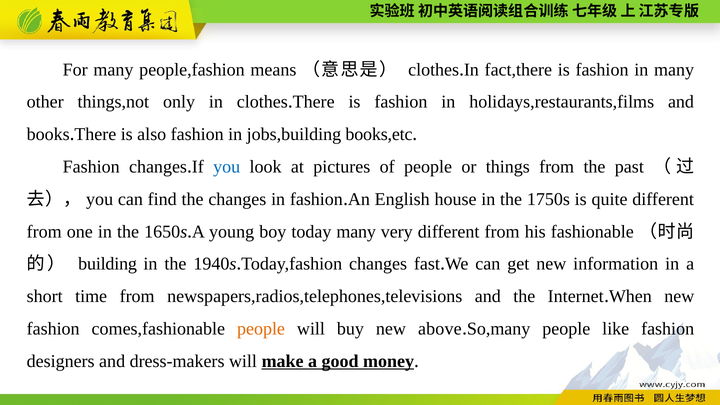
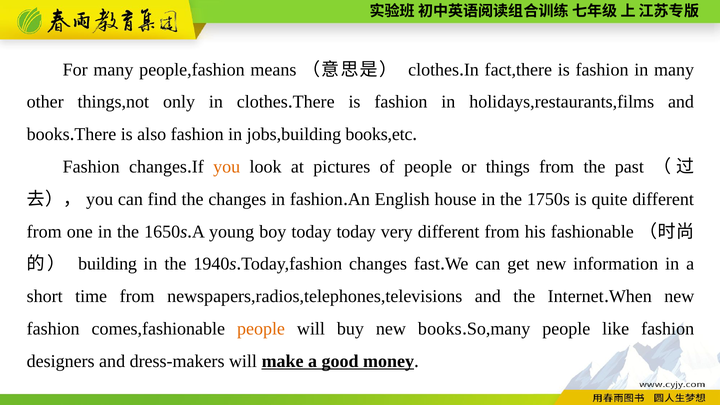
you colour: blue -> orange (227, 167)
today many: many -> today (356, 232)
new above: above -> books (440, 329)
